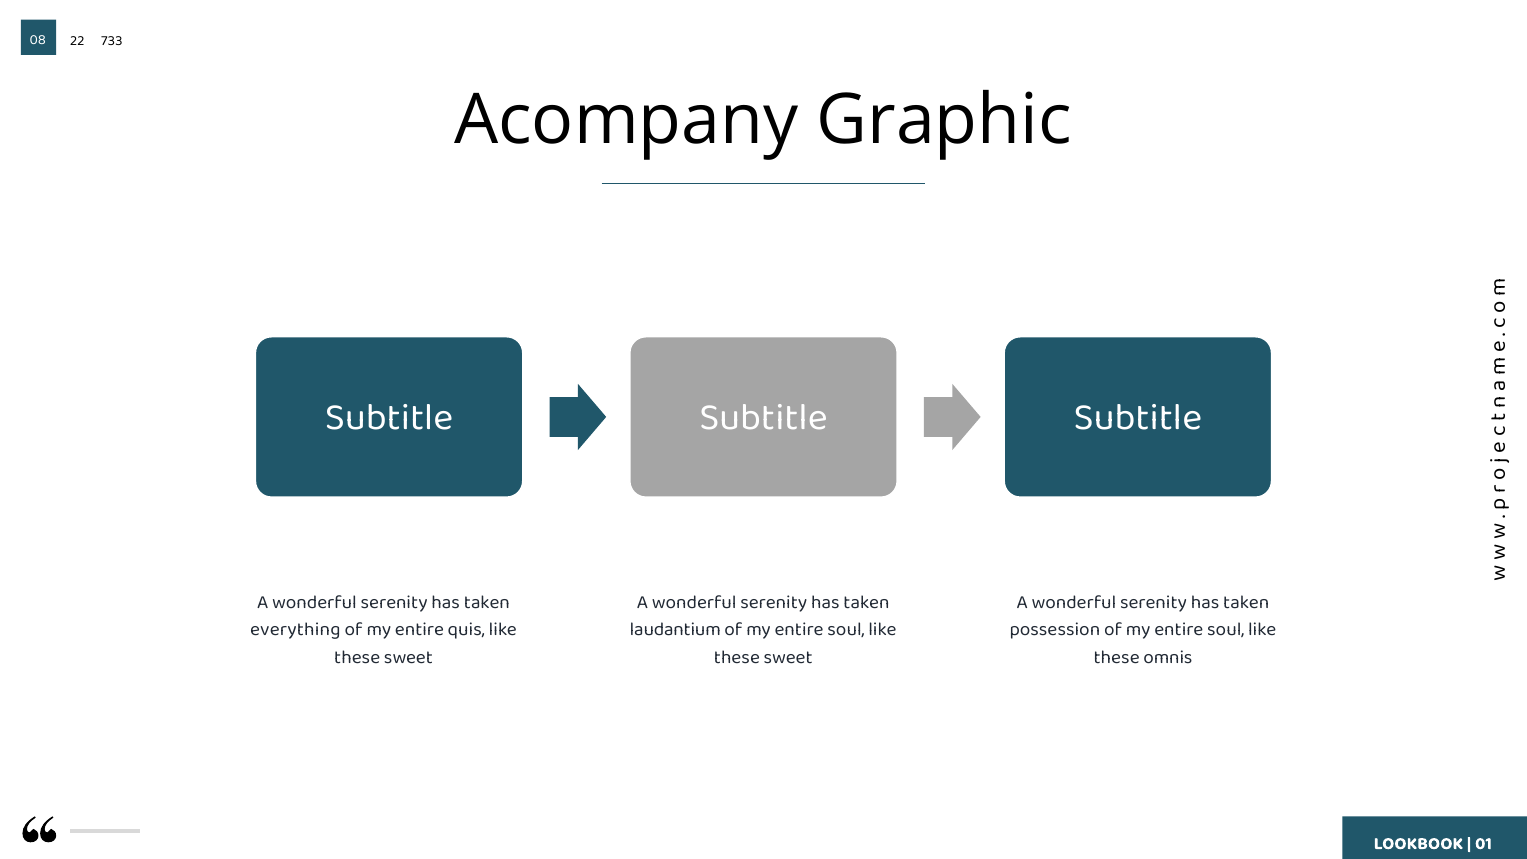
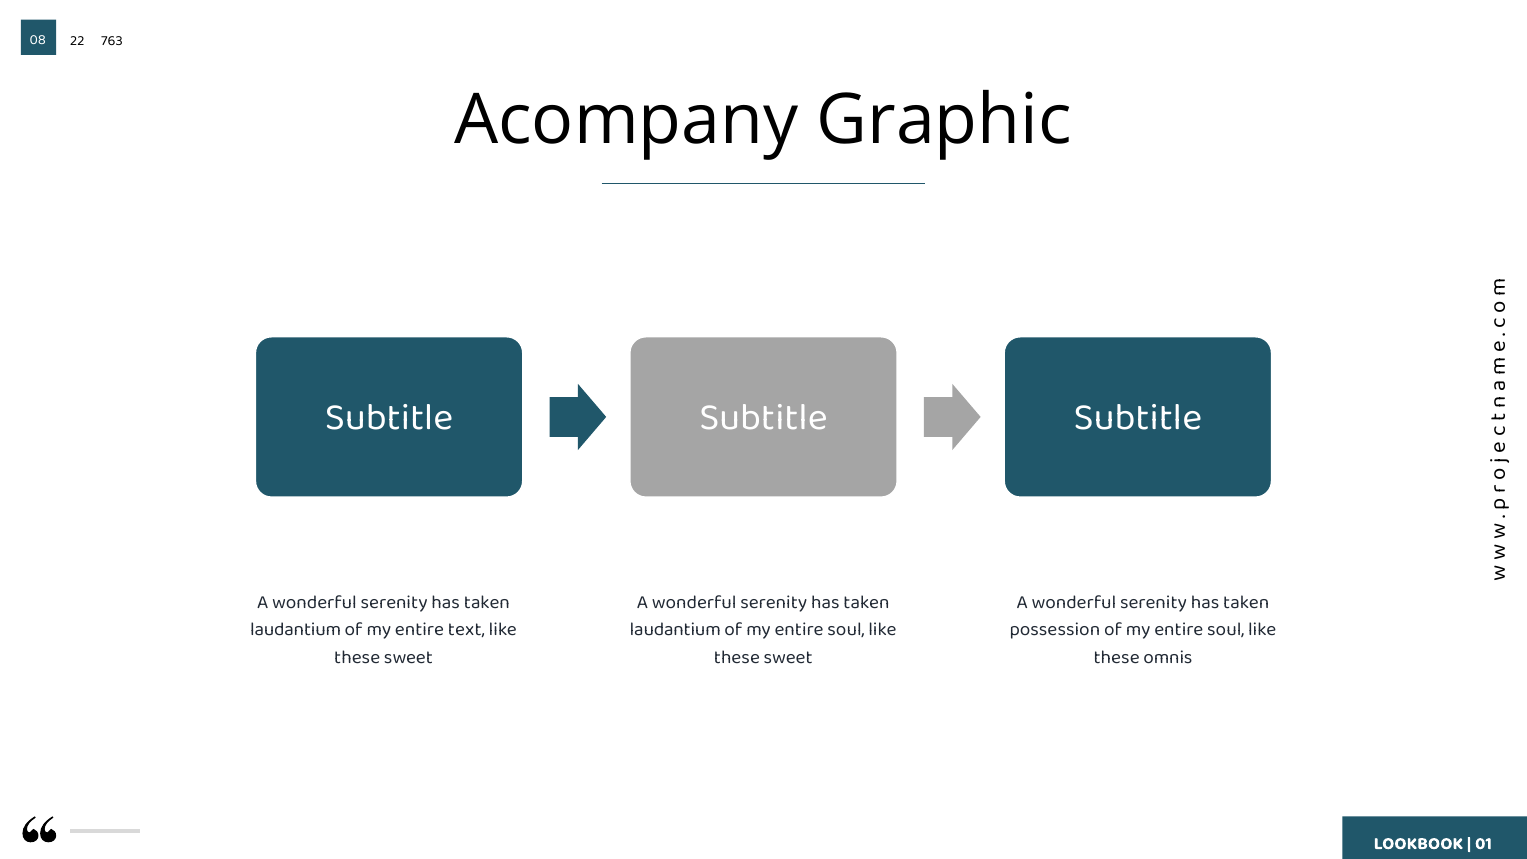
733: 733 -> 763 (112, 41)
everything: everything -> laudantium (296, 629)
quis: quis -> text (466, 629)
